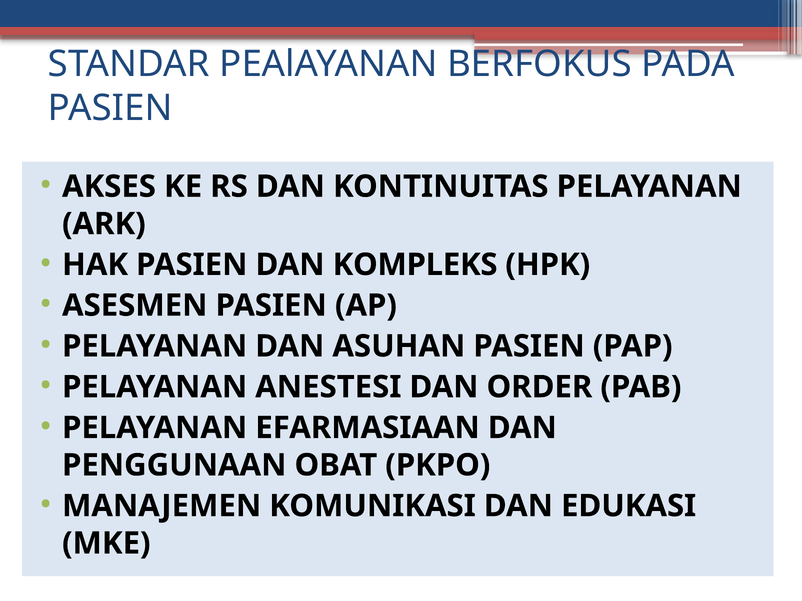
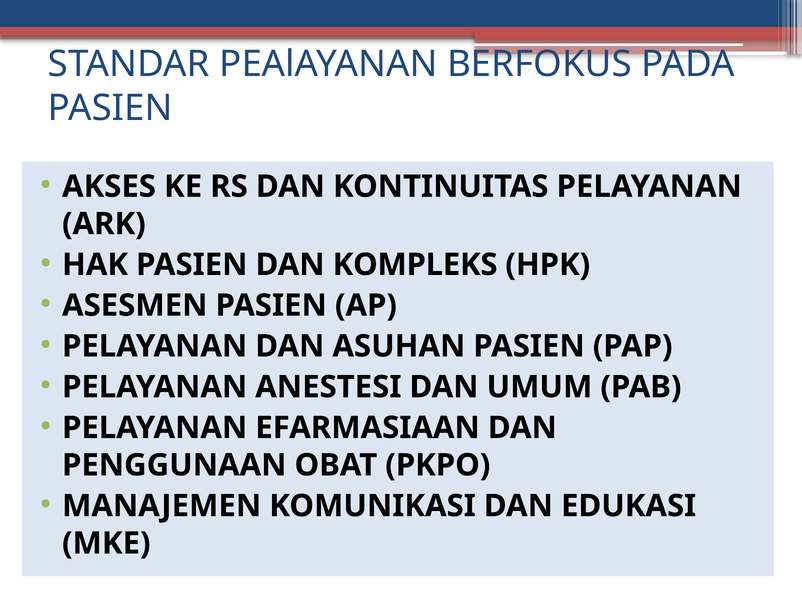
ORDER: ORDER -> UMUM (539, 387)
